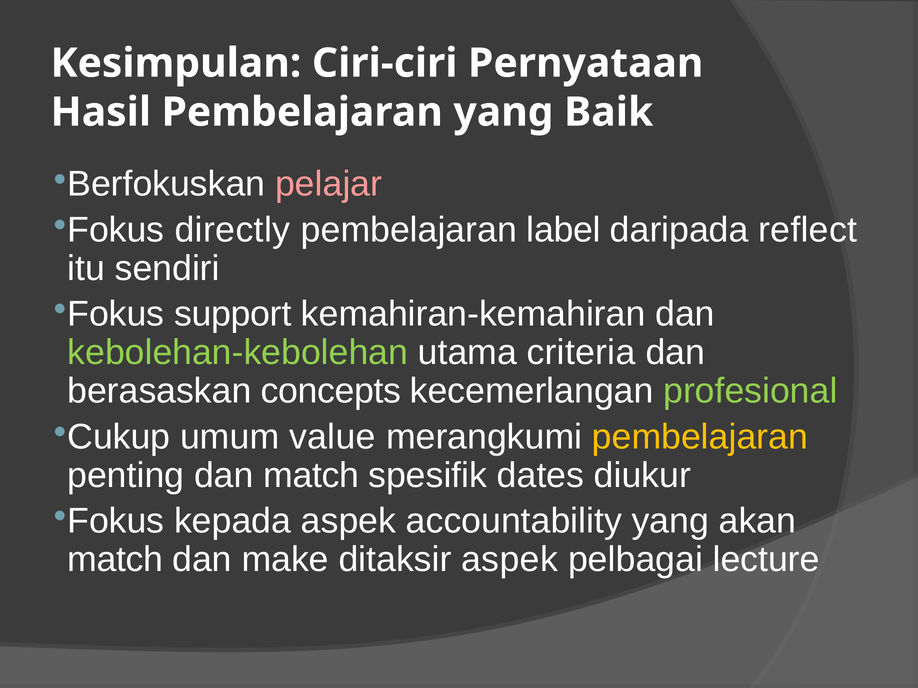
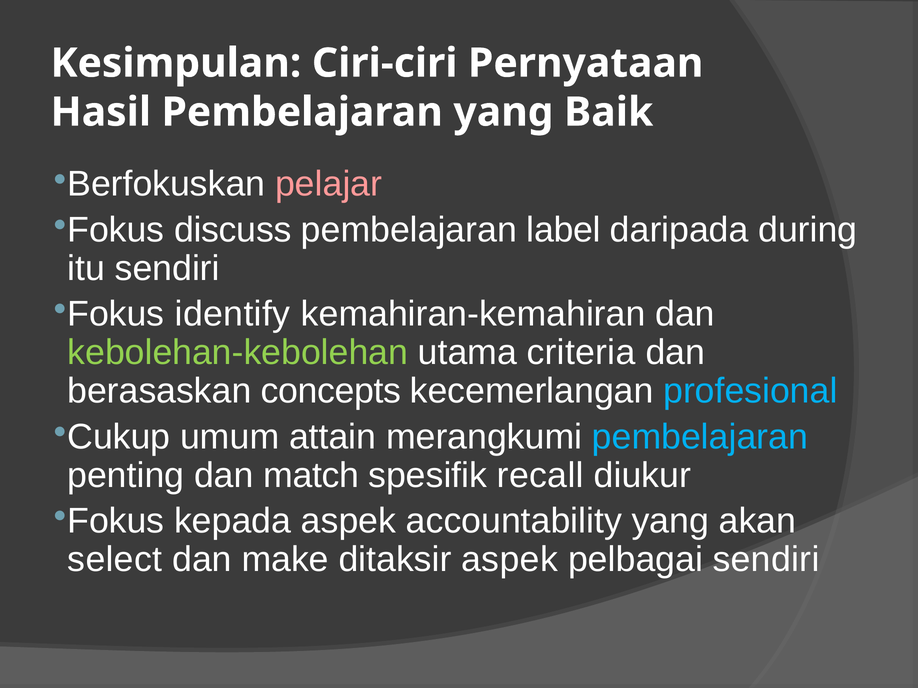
directly: directly -> discuss (233, 230)
reflect: reflect -> during (808, 230)
support: support -> identify (232, 314)
profesional colour: light green -> light blue (750, 391)
value: value -> attain (333, 437)
pembelajaran colour: yellow -> light blue (700, 437)
dates: dates -> recall (540, 476)
match: match -> select (115, 560)
pelbagai lecture: lecture -> sendiri (766, 560)
